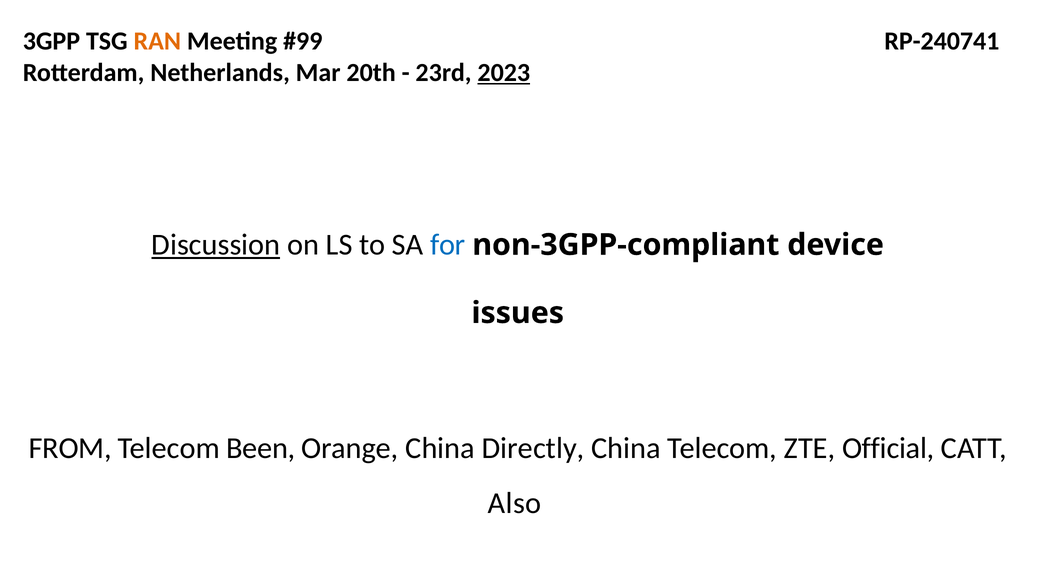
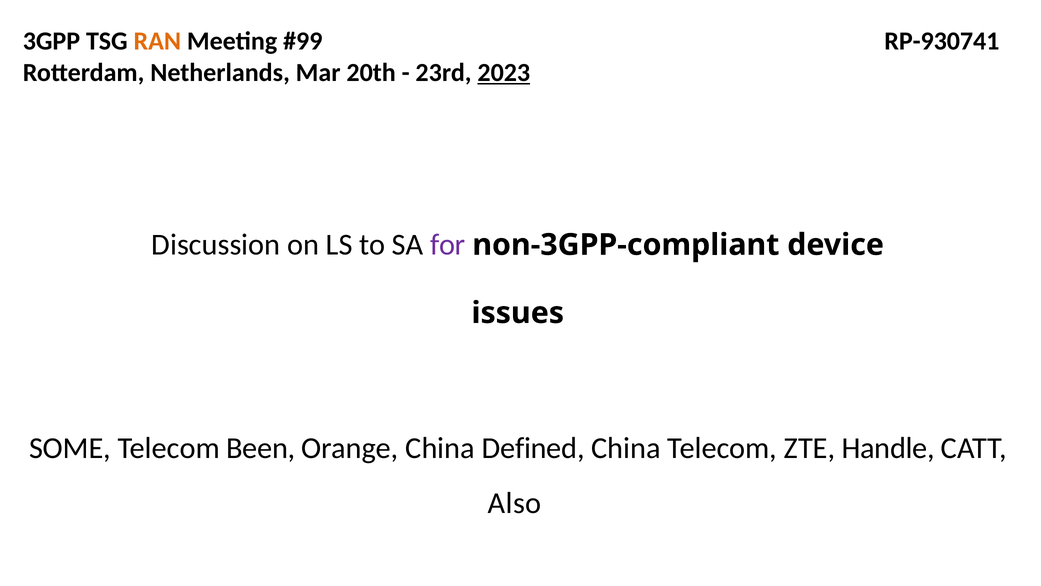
RP-240741: RP-240741 -> RP-930741 (942, 41)
Discussion underline: present -> none (216, 245)
for colour: blue -> purple (448, 245)
FROM: FROM -> SOME (70, 448)
Directly: Directly -> Defined (533, 448)
Official: Official -> Handle (888, 448)
